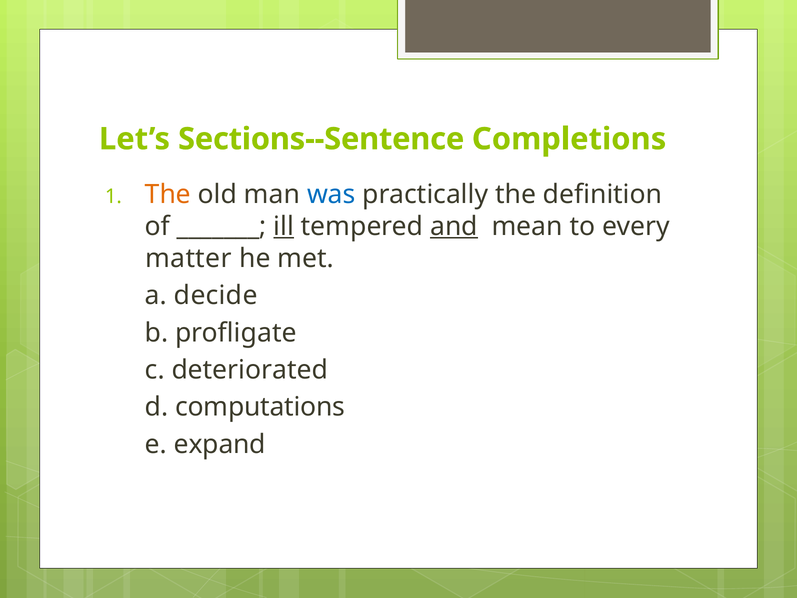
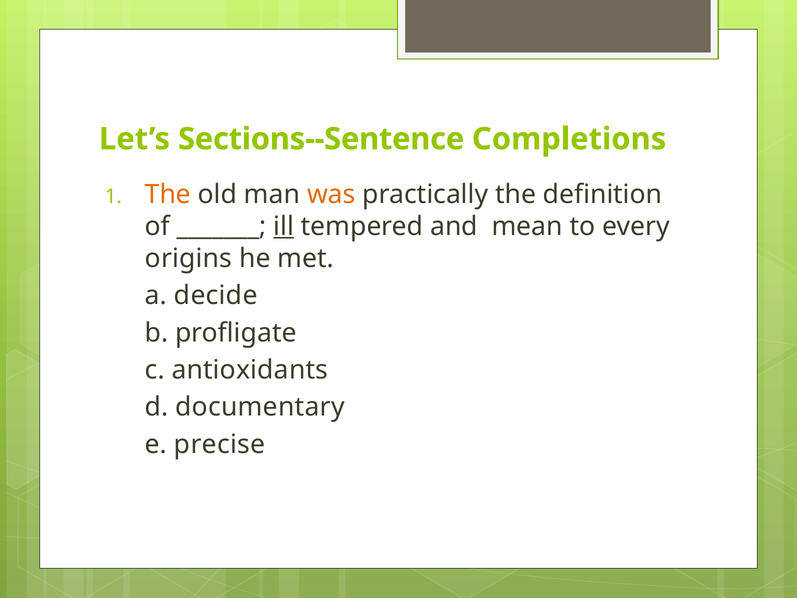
was colour: blue -> orange (331, 194)
and underline: present -> none (454, 226)
matter: matter -> origins (188, 258)
deteriorated: deteriorated -> antioxidants (250, 370)
computations: computations -> documentary (260, 407)
expand: expand -> precise (220, 444)
